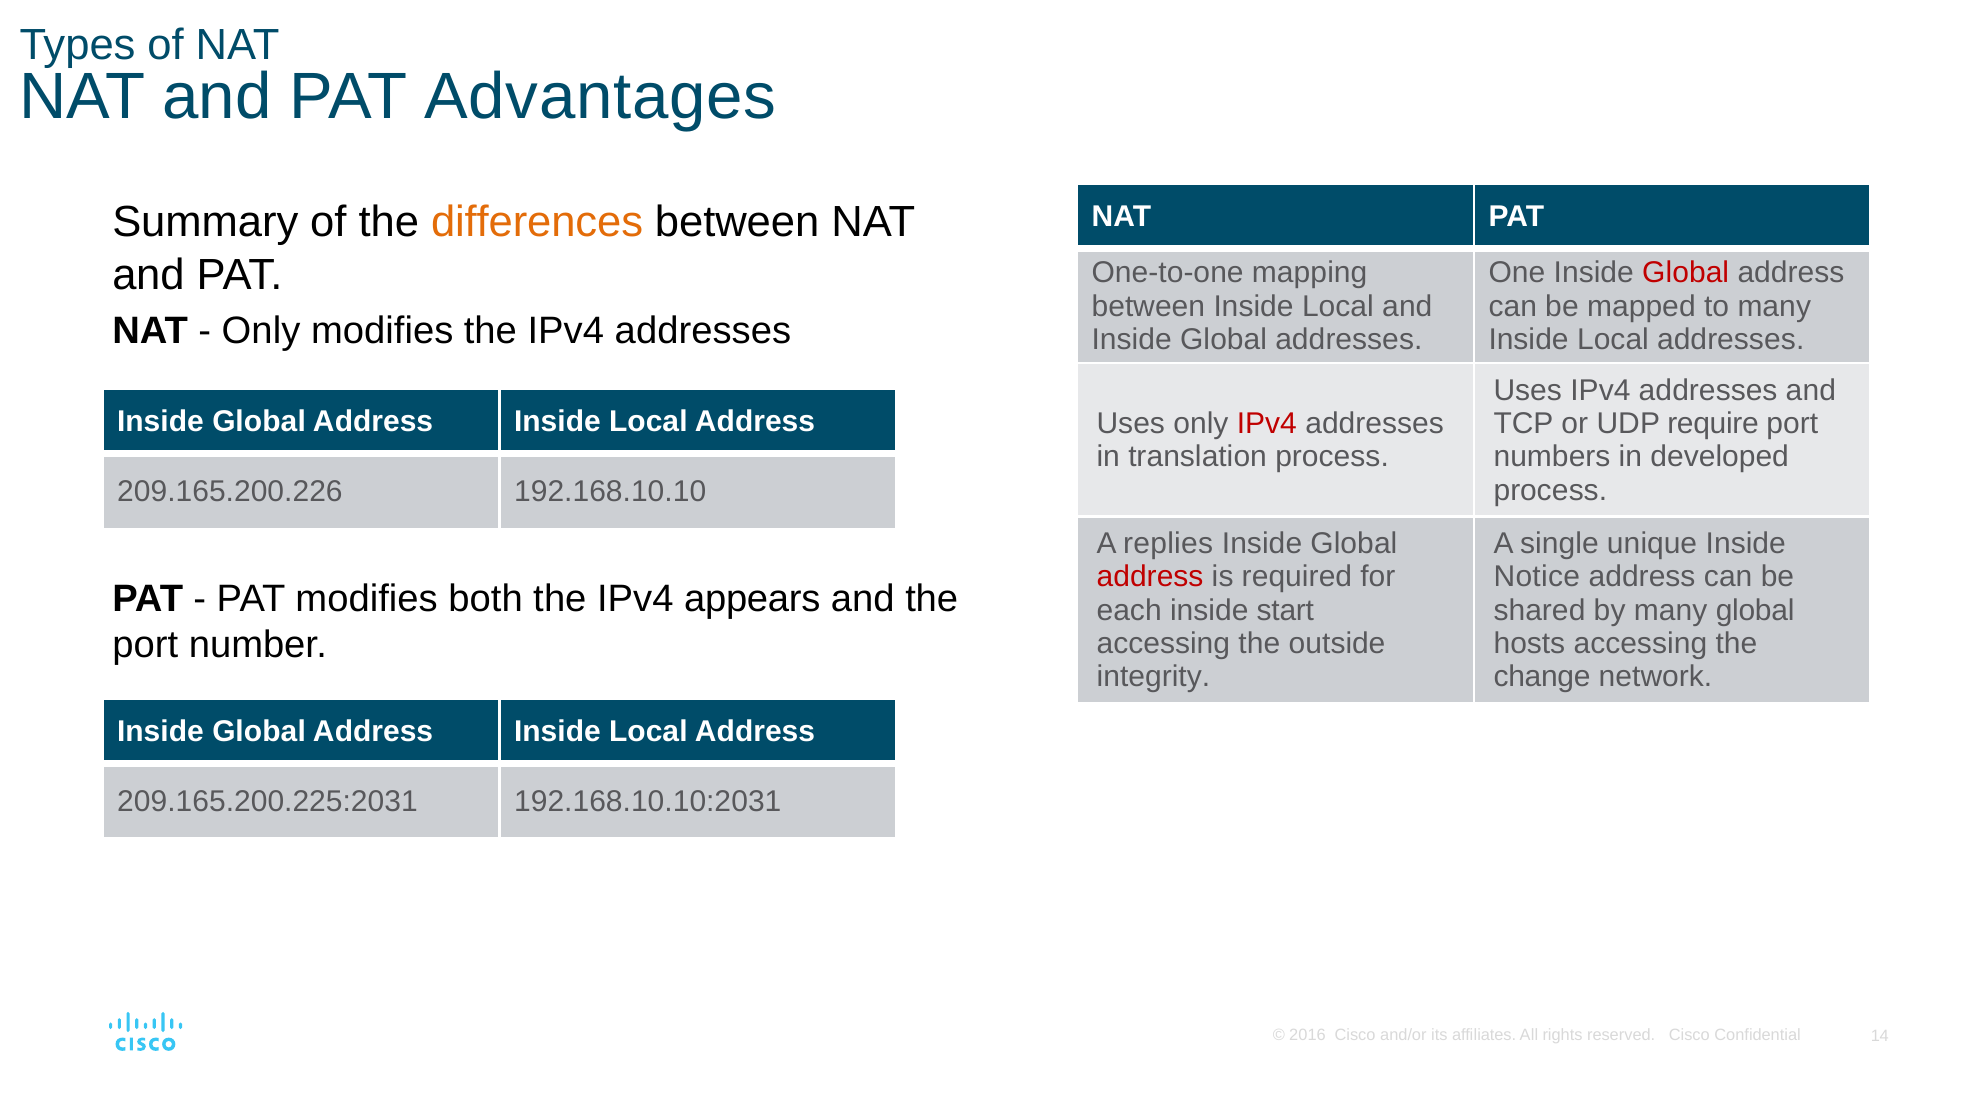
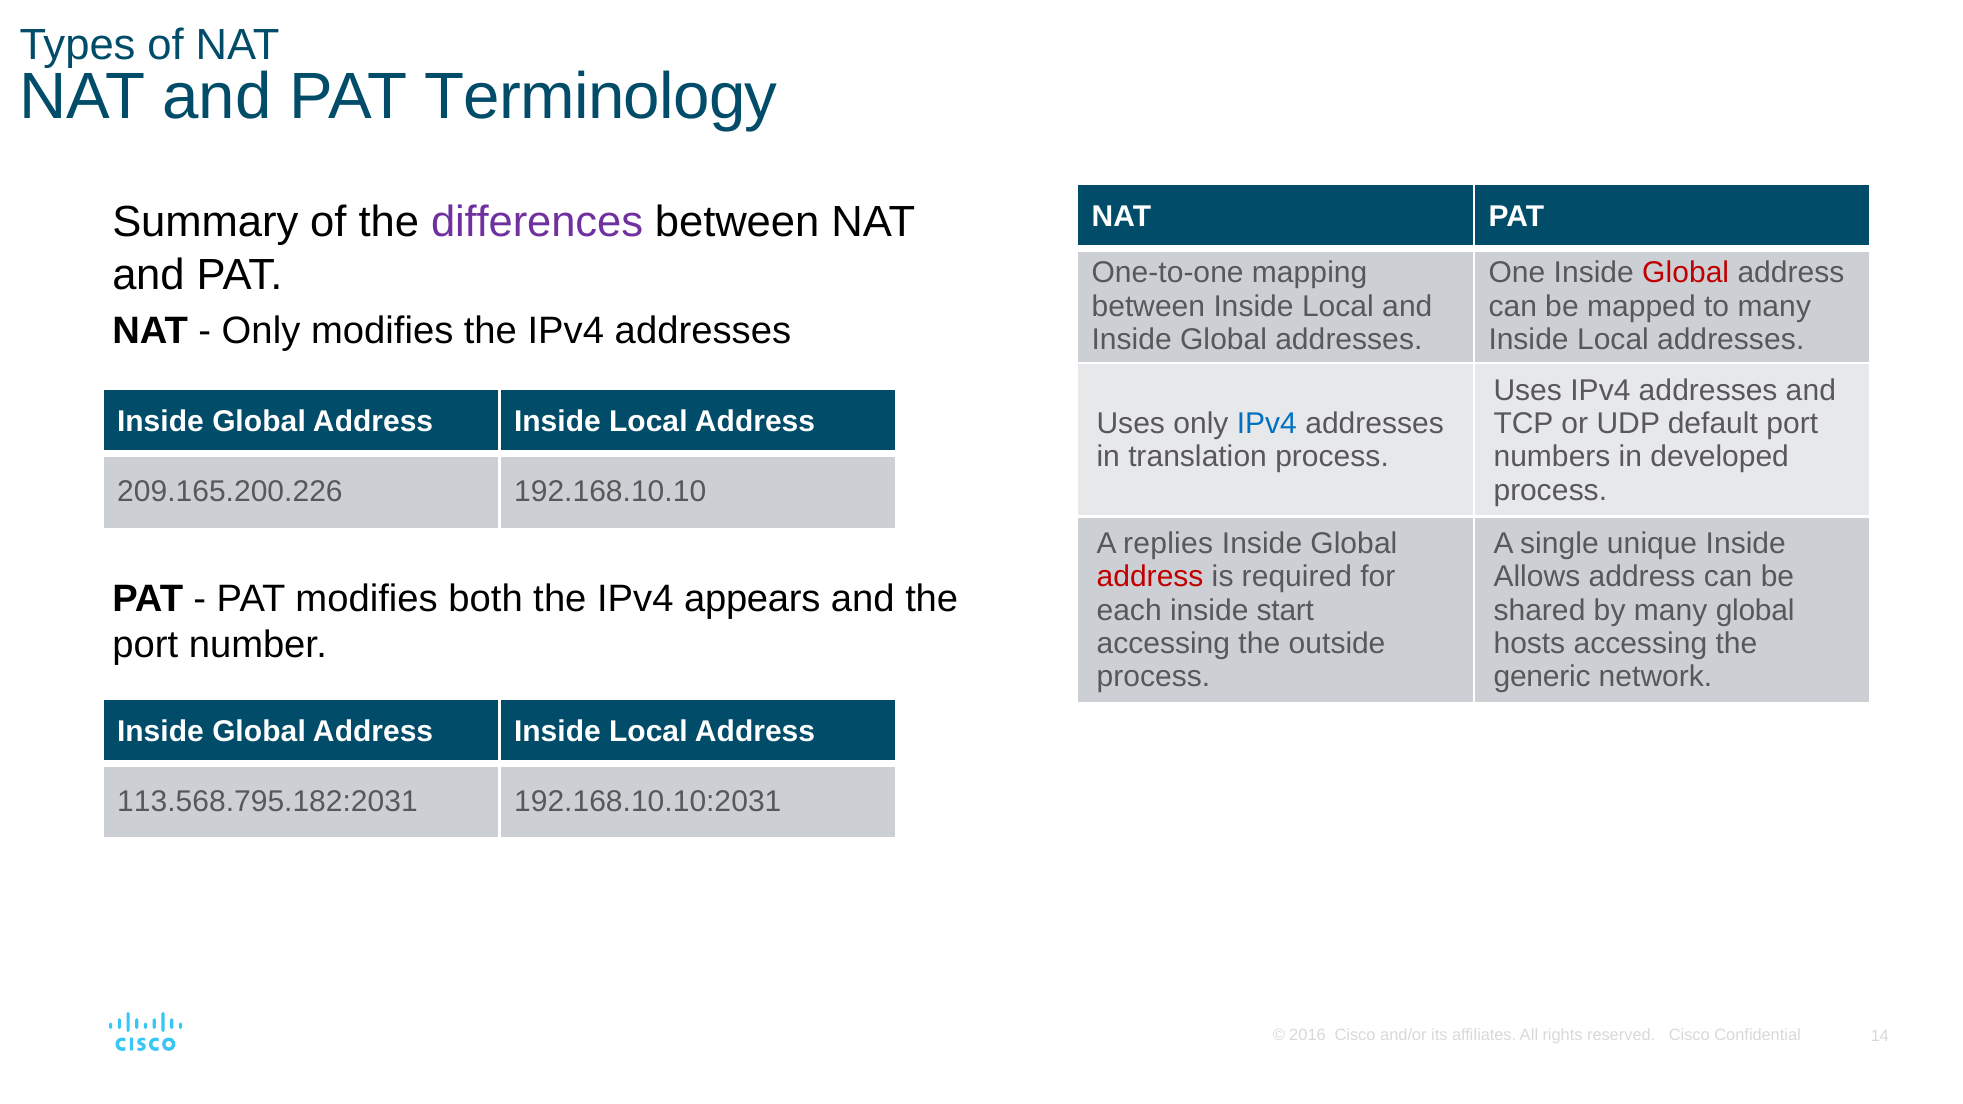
Advantages: Advantages -> Terminology (601, 97)
differences colour: orange -> purple (537, 223)
IPv4 colour: red -> blue (1267, 424)
require: require -> default (1713, 424)
Notice: Notice -> Allows (1537, 577)
integrity: integrity -> process (1153, 677)
change: change -> generic (1542, 677)
209.165.200.225:2031: 209.165.200.225:2031 -> 113.568.795.182:2031 (267, 802)
